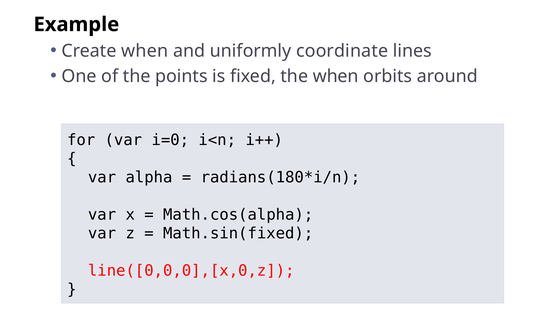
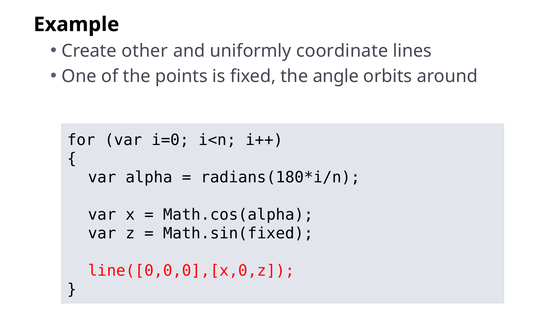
Create when: when -> other (145, 51)
the when: when -> angle (336, 76)
